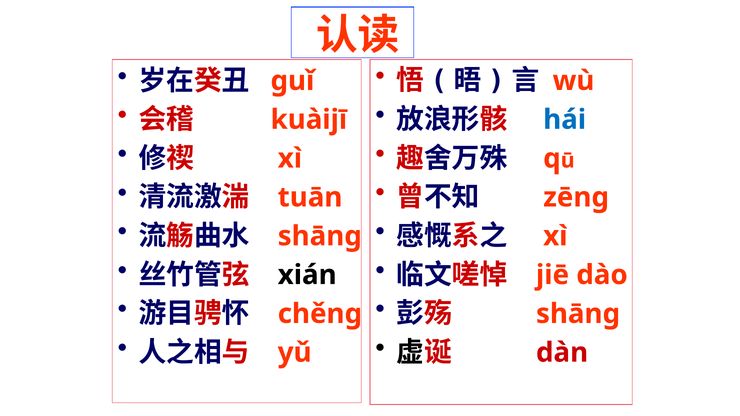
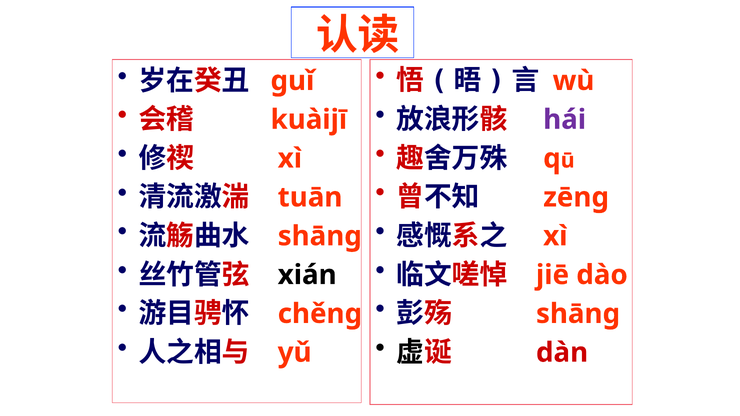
hái colour: blue -> purple (565, 120)
